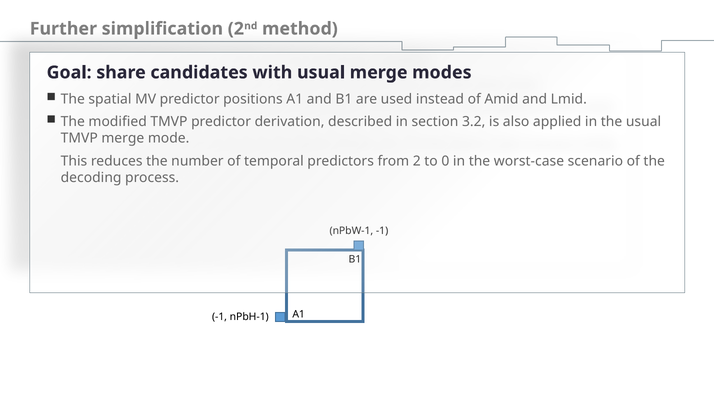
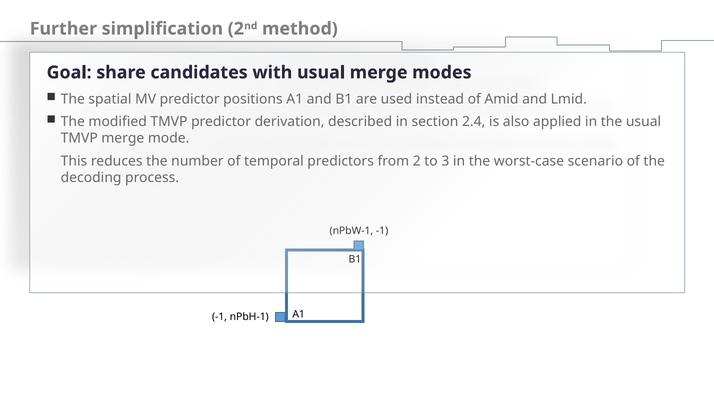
3.2: 3.2 -> 2.4 (474, 122)
0: 0 -> 3 (445, 161)
